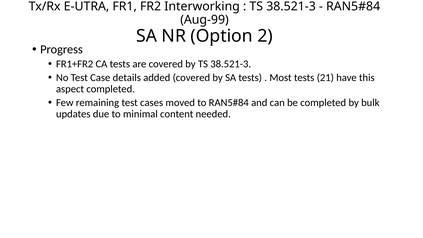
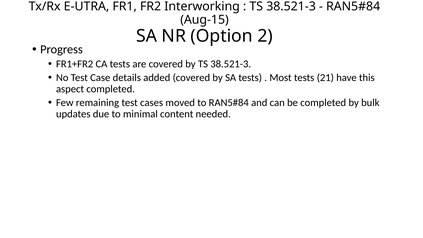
Aug-99: Aug-99 -> Aug-15 (205, 20)
